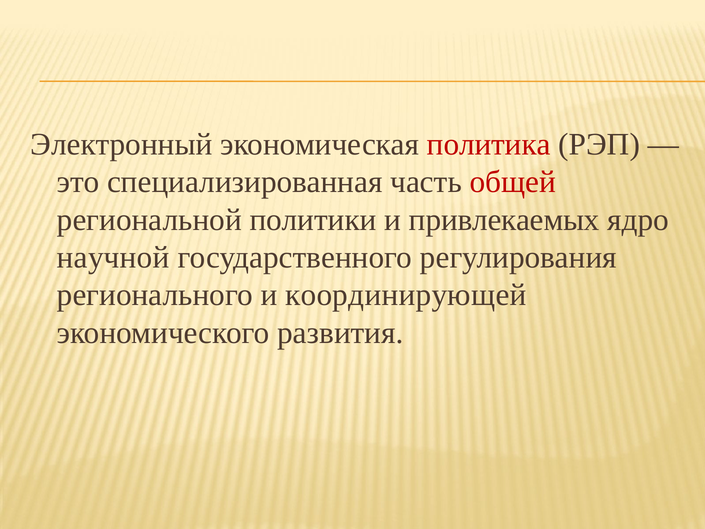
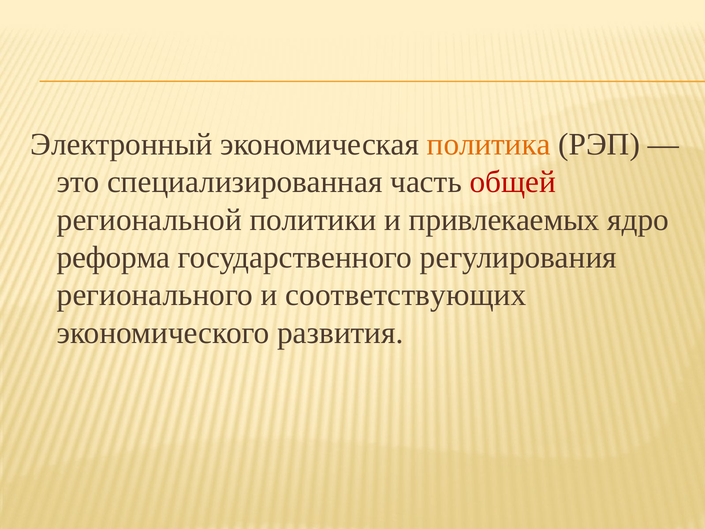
политика colour: red -> orange (489, 144)
научной: научной -> реформа (114, 257)
координирующей: координирующей -> соответствующих (406, 295)
